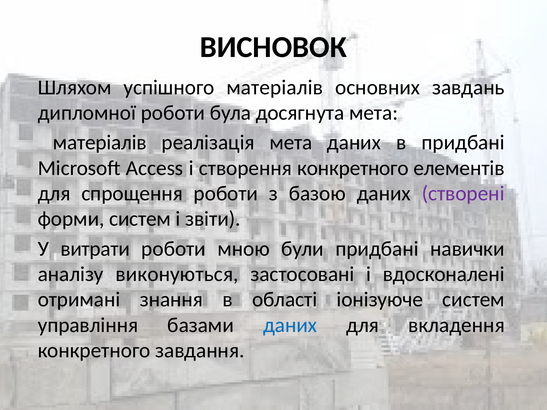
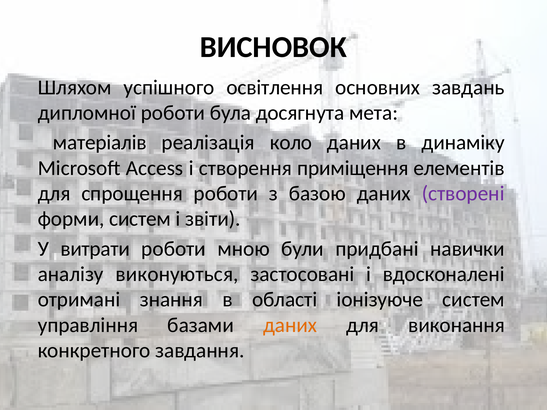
успішного матеріалів: матеріалів -> освітлення (275, 87)
реалізація мета: мета -> коло (291, 143)
в придбані: придбані -> динаміку (463, 143)
створення конкретного: конкретного -> приміщення (353, 168)
даних colour: blue -> orange (290, 325)
вкладення: вкладення -> виконання (457, 325)
